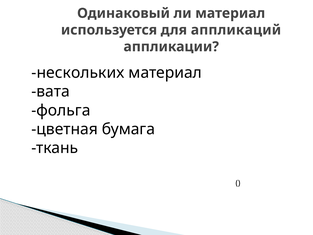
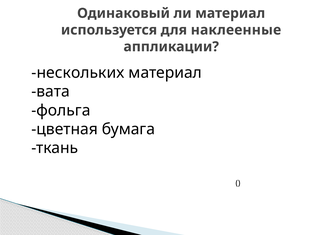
аппликаций: аппликаций -> наклеенные (236, 30)
